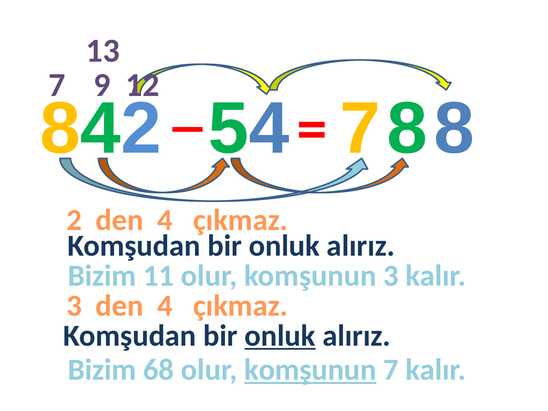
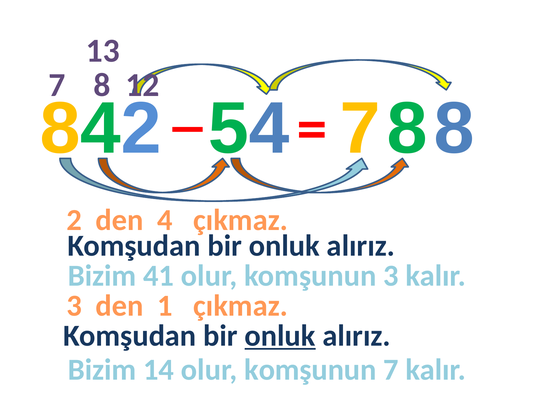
7 9: 9 -> 8 (102, 85)
11: 11 -> 41 (159, 276)
3 den 4: 4 -> 1 (165, 306)
68: 68 -> 14 (159, 370)
komşunun underline: present -> none (310, 370)
